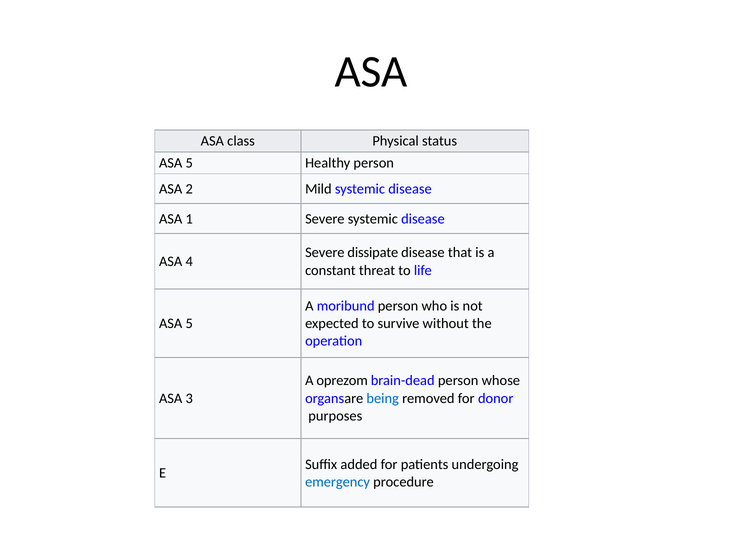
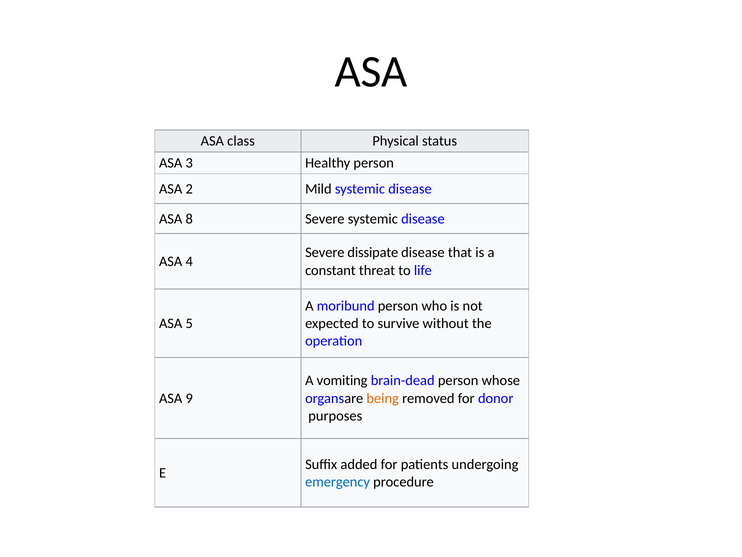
5: 5 -> 3 (189, 163)
1: 1 -> 8 (189, 219)
oprezom: oprezom -> vomiting (342, 380)
3: 3 -> 9 (189, 398)
being colour: blue -> orange (383, 398)
